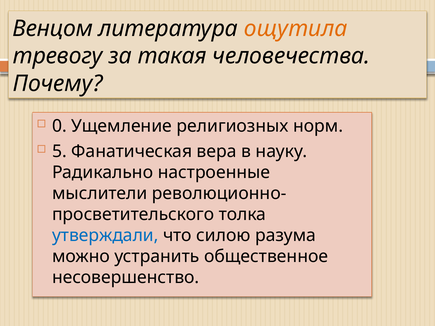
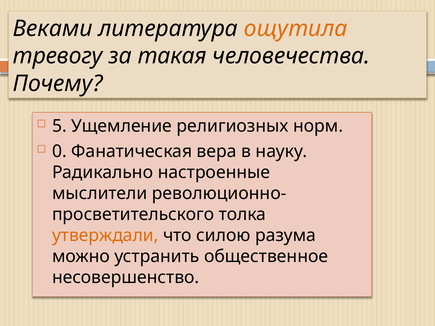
Венцом: Венцом -> Веками (53, 29)
0: 0 -> 5 (59, 126)
5: 5 -> 0 (59, 152)
утверждали colour: blue -> orange (105, 236)
